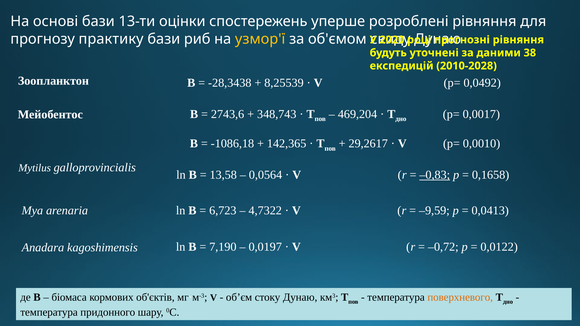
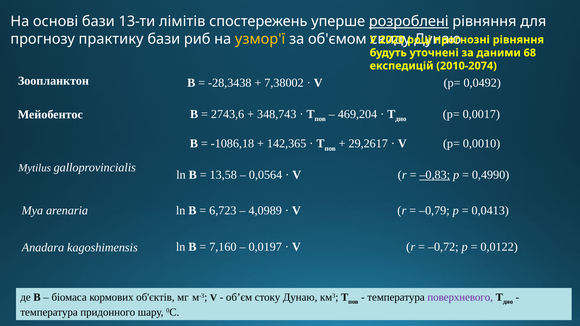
оцінки: оцінки -> лімітів (182, 22)
розроблені underline: none -> present (409, 22)
38: 38 -> 68 (530, 53)
2010-2028: 2010-2028 -> 2010-2074 (467, 66)
8,25539: 8,25539 -> 7,38002 (284, 83)
0,1658: 0,1658 -> 0,4990 (491, 175)
4,7322: 4,7322 -> 4,0989 (265, 211)
–9,59: –9,59 -> –0,79 (434, 211)
7,190: 7,190 -> 7,160 (223, 247)
поверхневого colour: orange -> purple (460, 298)
